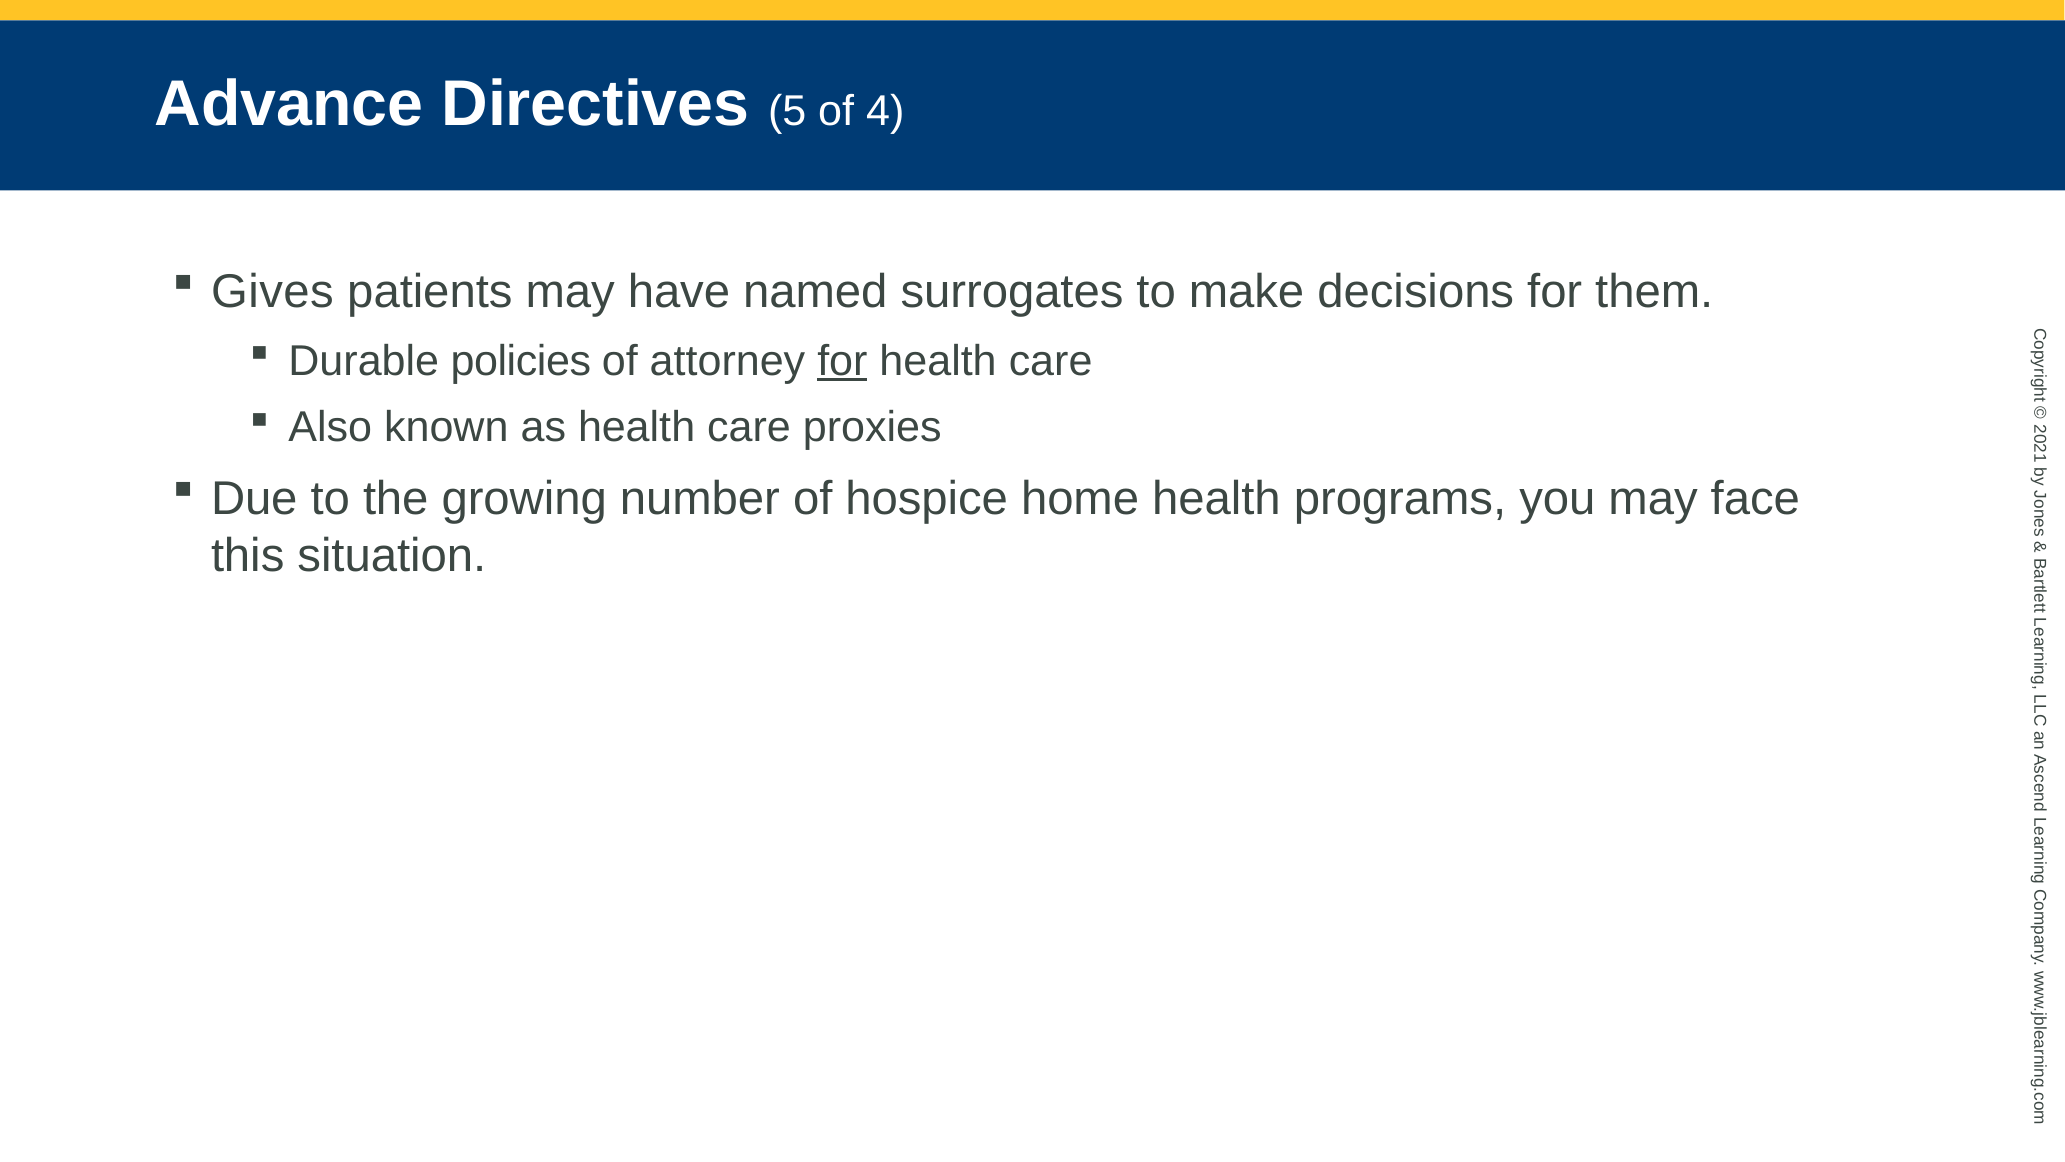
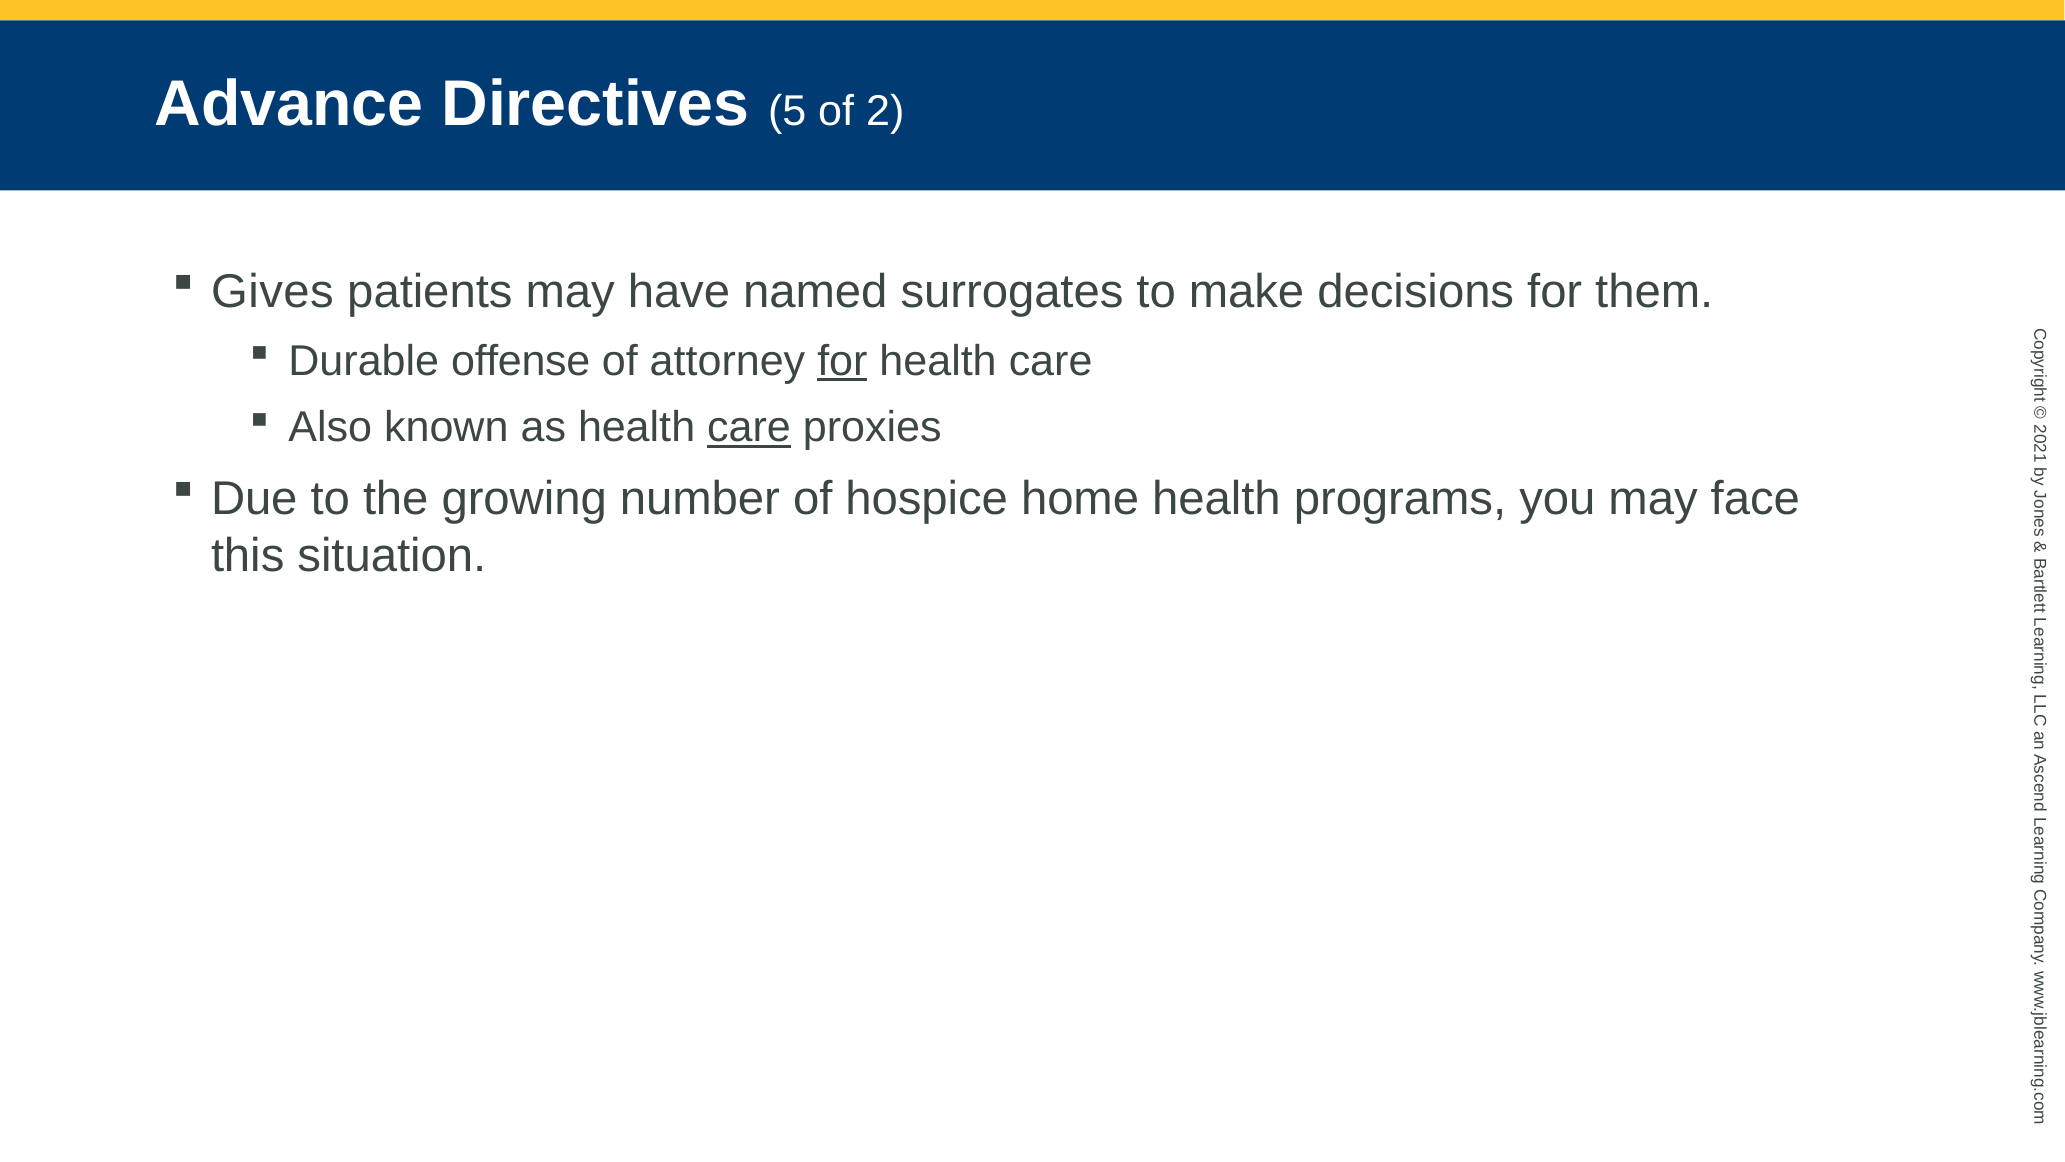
of 4: 4 -> 2 (885, 111)
policies: policies -> offense (521, 361)
care underline: none -> present (749, 428)
